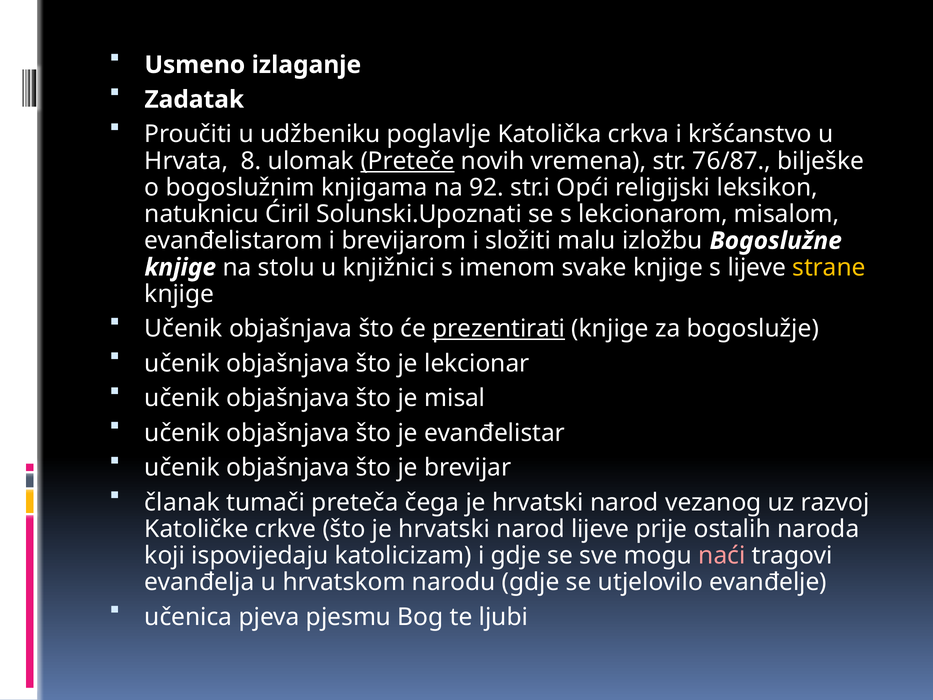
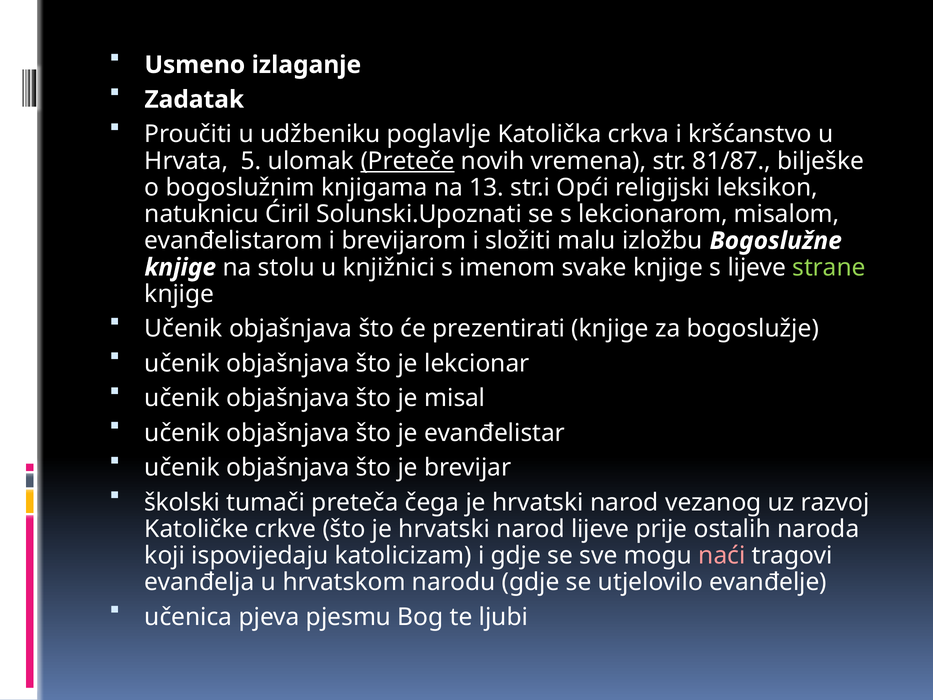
8: 8 -> 5 (251, 161)
76/87: 76/87 -> 81/87 (732, 161)
92: 92 -> 13 (487, 188)
strane colour: yellow -> light green (829, 267)
prezentirati underline: present -> none (499, 329)
članak: članak -> školski (182, 502)
